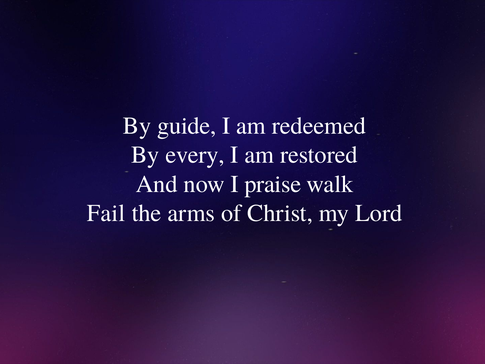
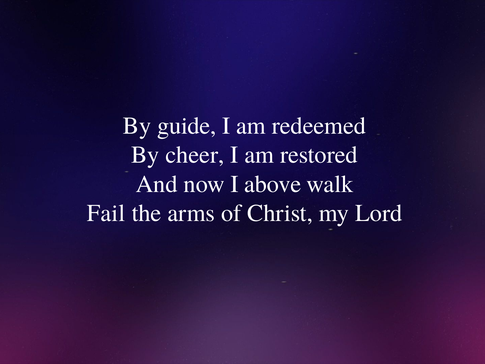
every: every -> cheer (195, 155)
praise: praise -> above (273, 184)
